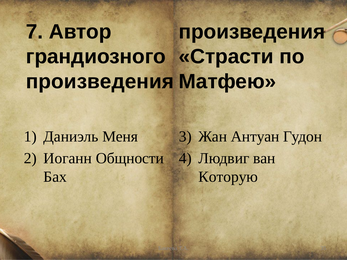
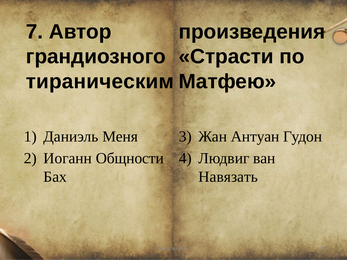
произведения: произведения -> тираническим (100, 82)
Которую: Которую -> Навязать (228, 177)
